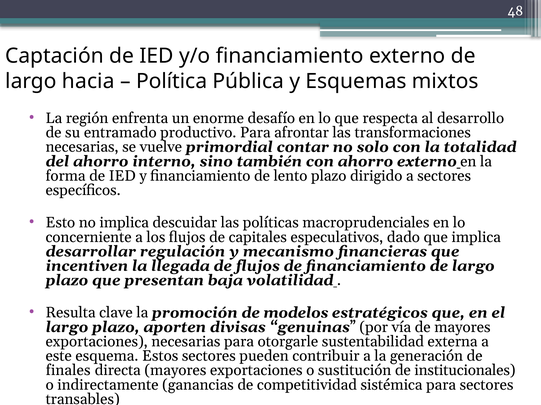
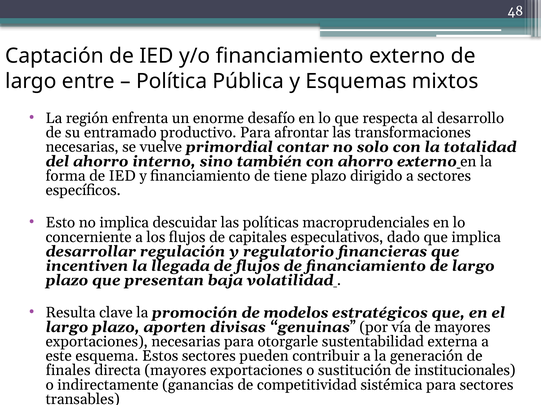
hacia: hacia -> entre (88, 81)
lento: lento -> tiene (290, 176)
mecanismo: mecanismo -> regulatorio (289, 252)
